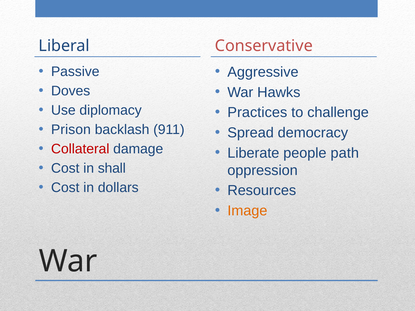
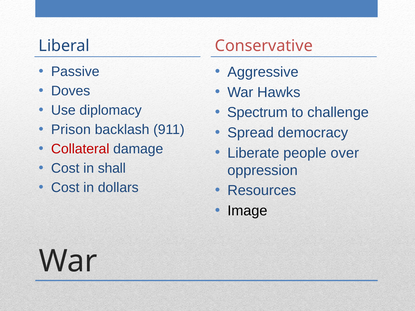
Practices: Practices -> Spectrum (257, 113)
path: path -> over (345, 153)
Image colour: orange -> black (247, 211)
